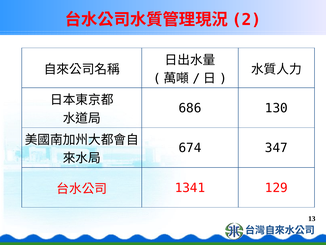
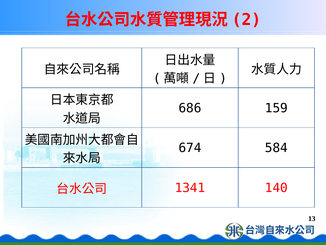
130: 130 -> 159 (276, 108)
347: 347 -> 584 (276, 148)
129: 129 -> 140 (276, 187)
